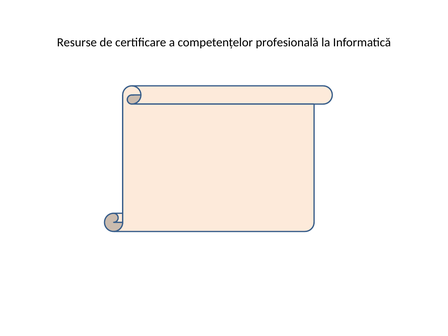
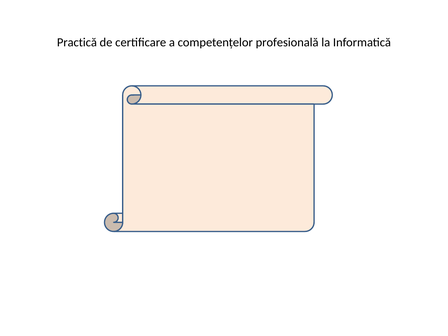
Resurse: Resurse -> Practică (77, 42)
